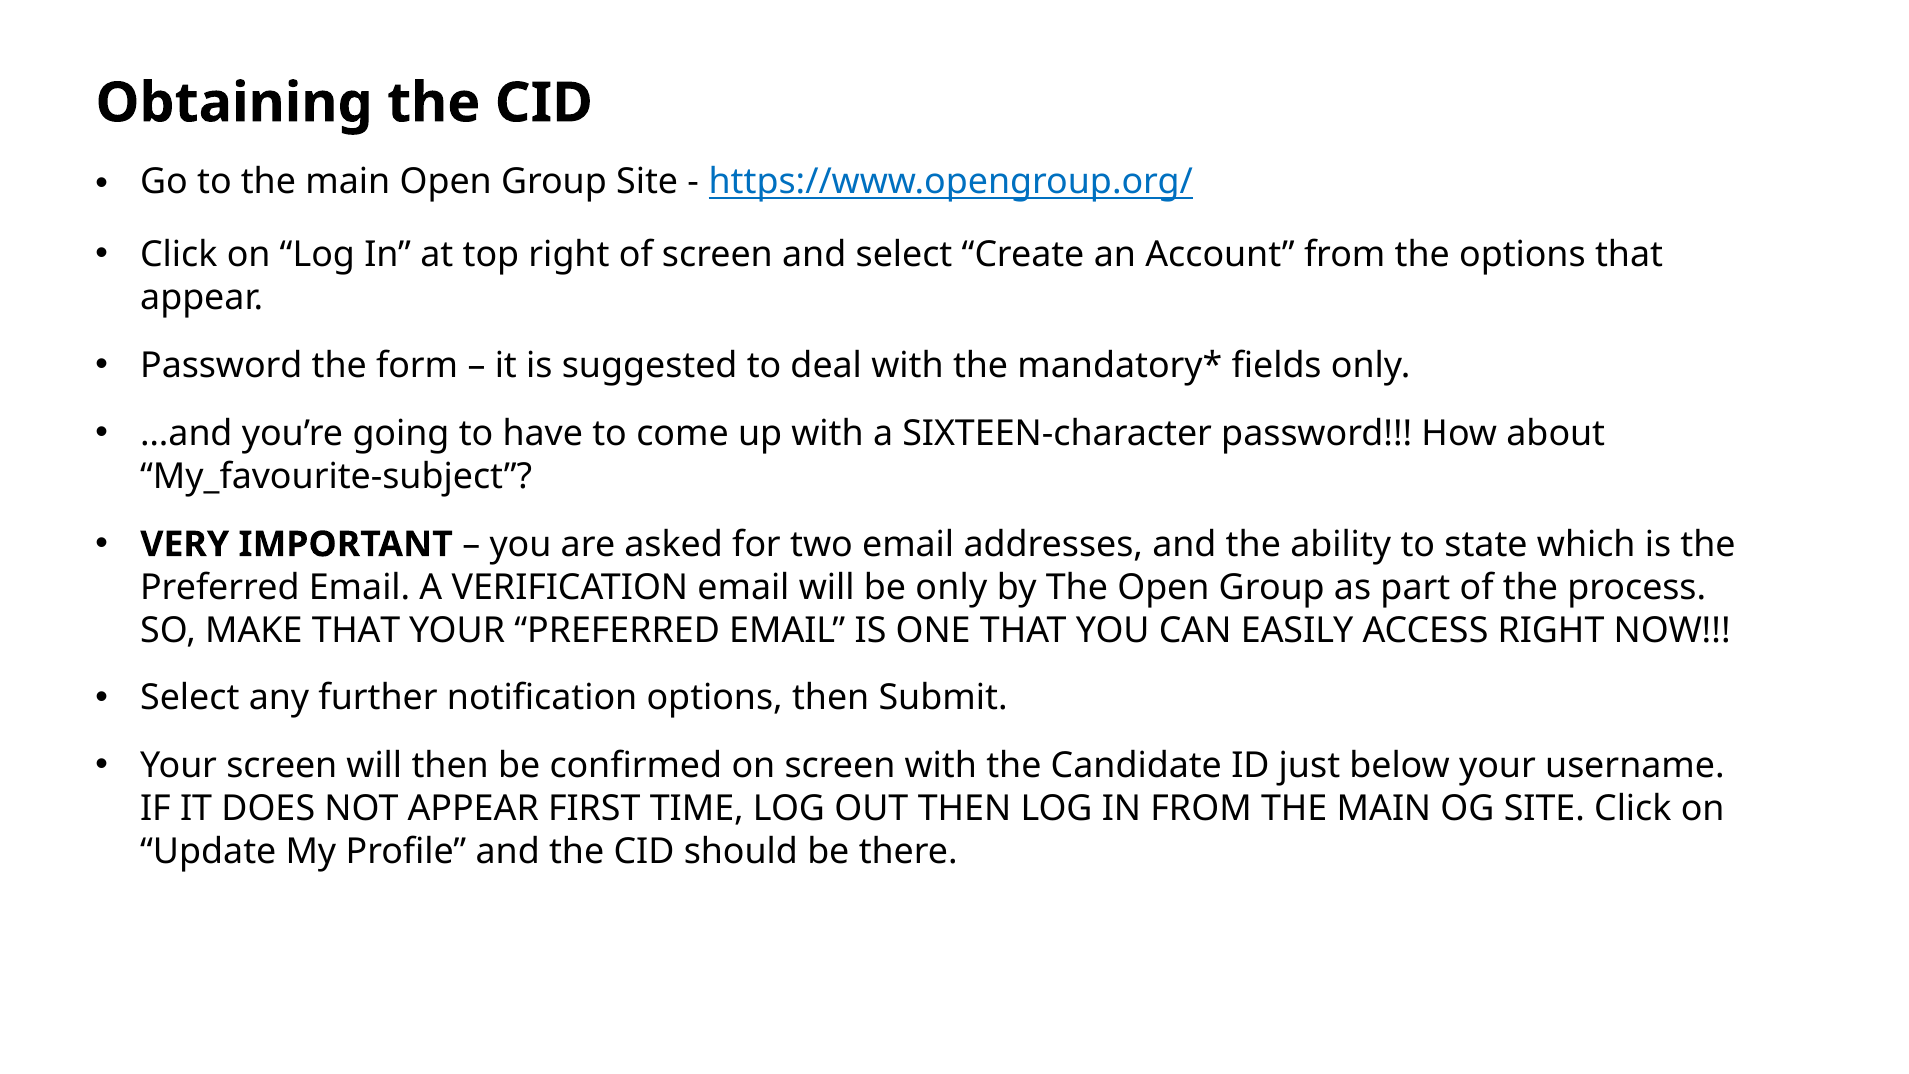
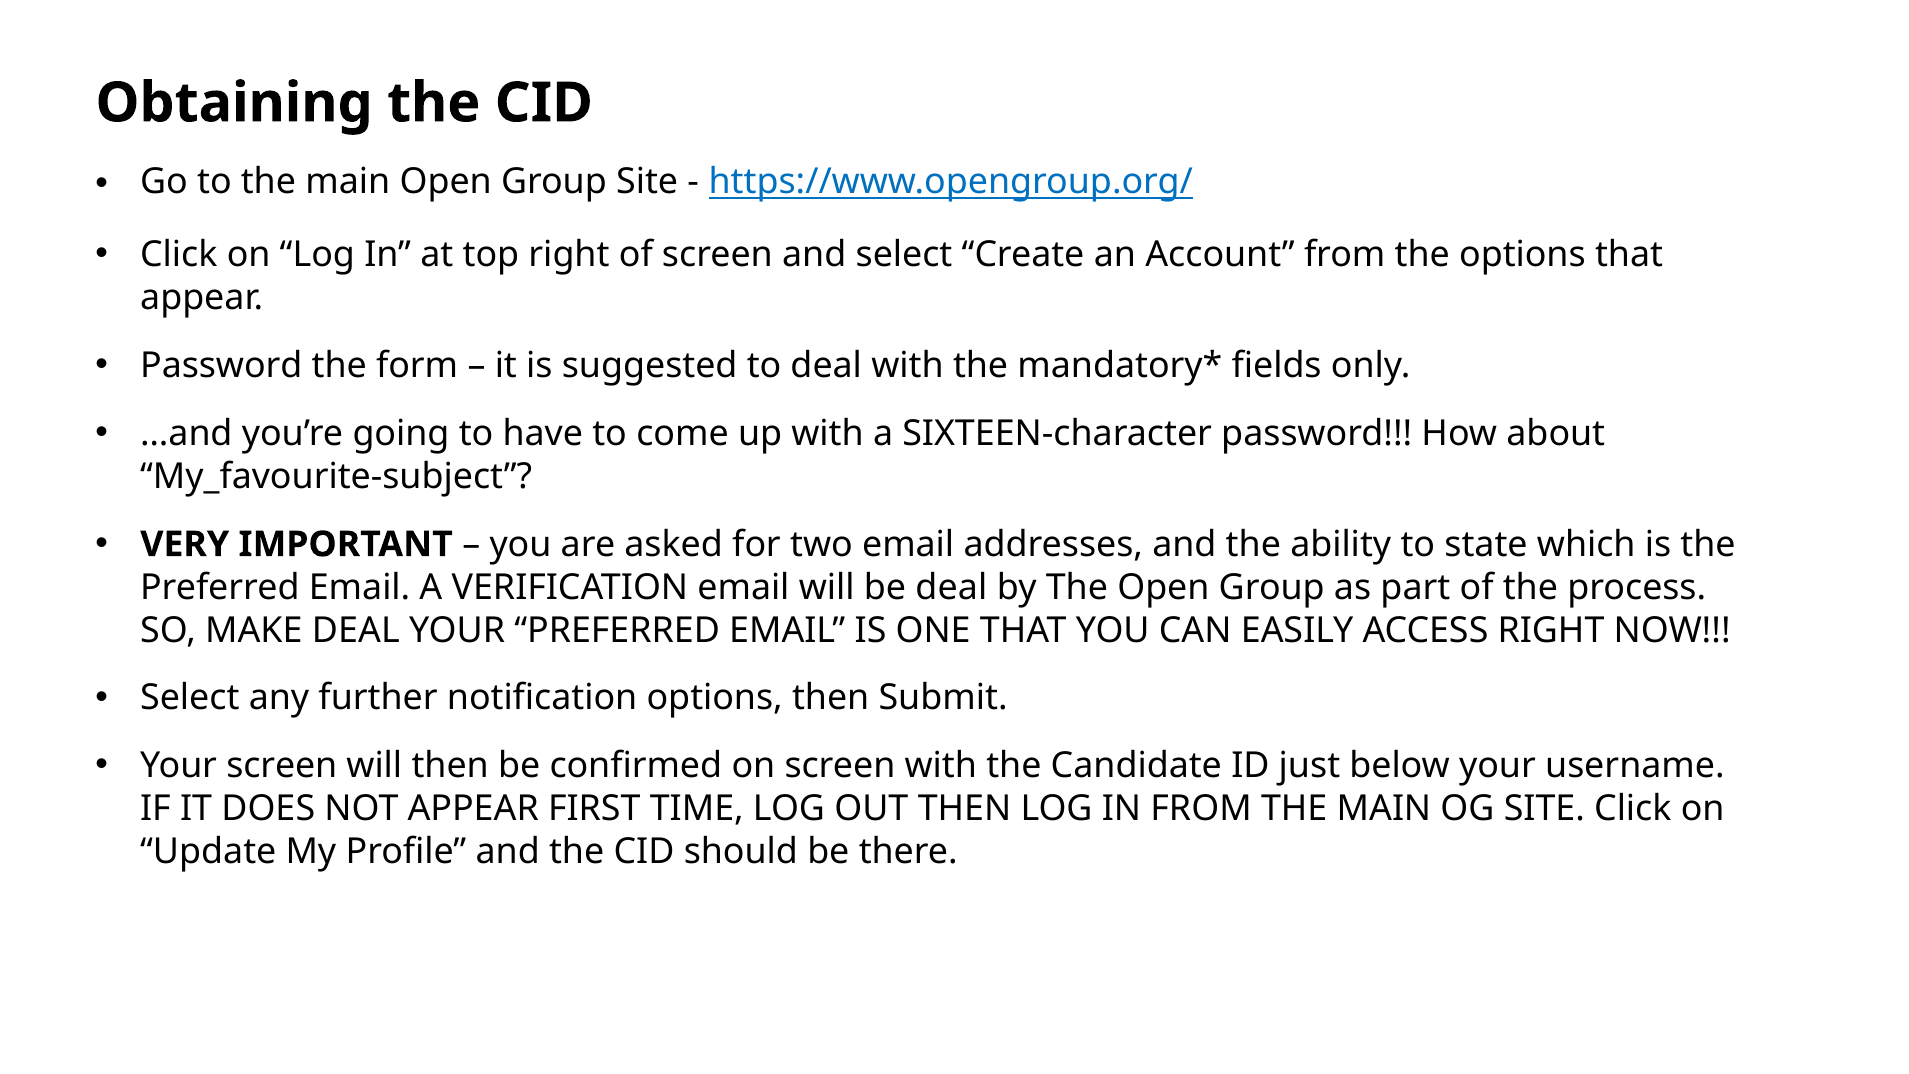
be only: only -> deal (951, 587)
MAKE THAT: THAT -> DEAL (356, 630)
